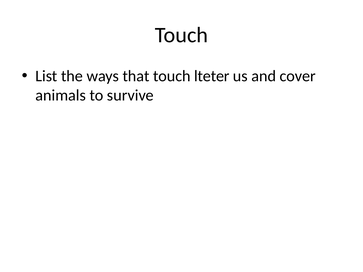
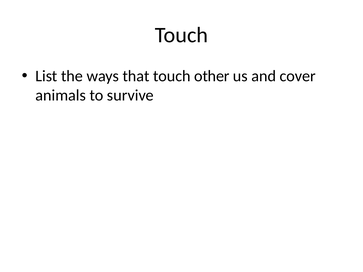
lteter: lteter -> other (212, 76)
